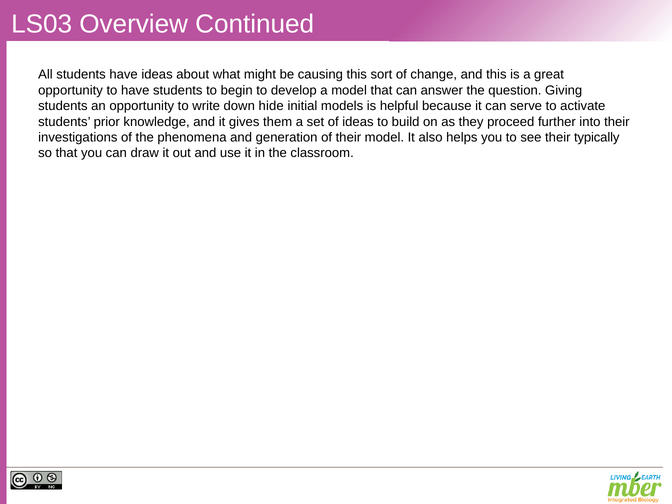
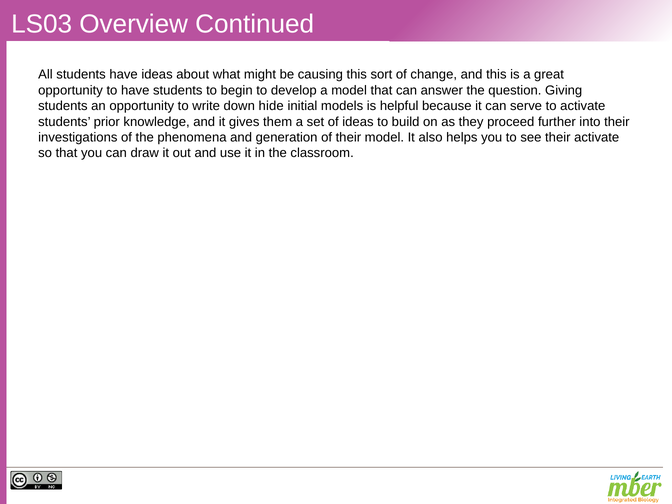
their typically: typically -> activate (597, 137)
